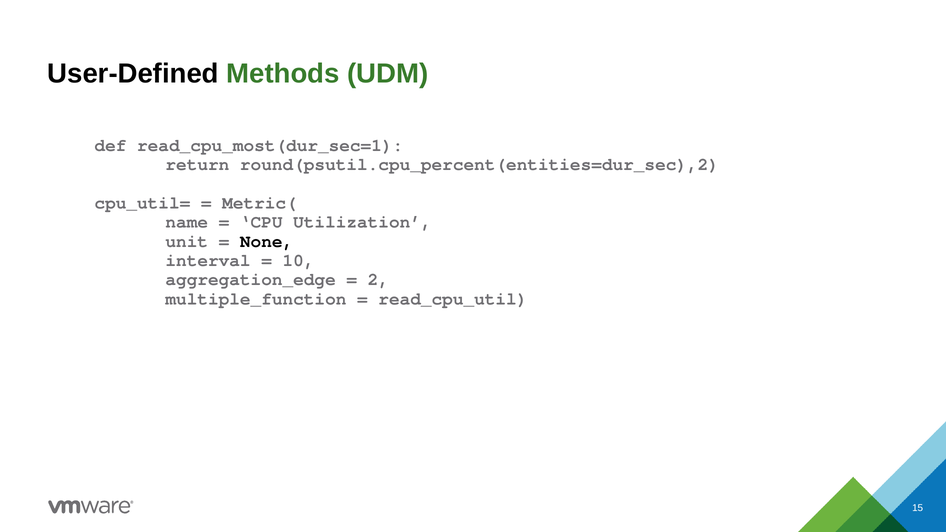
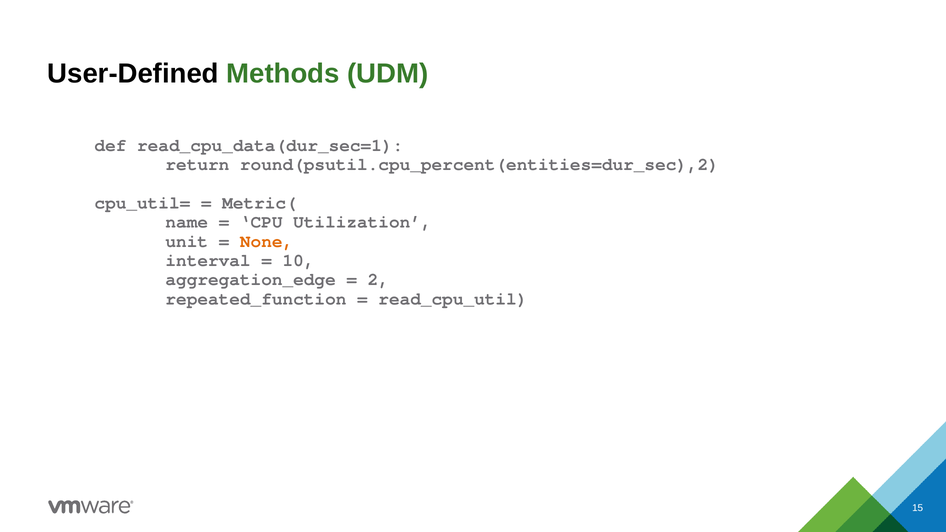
read_cpu_most(dur_sec=1: read_cpu_most(dur_sec=1 -> read_cpu_data(dur_sec=1 (270, 145)
None colour: black -> orange (267, 241)
multiple_function: multiple_function -> repeated_function (256, 299)
